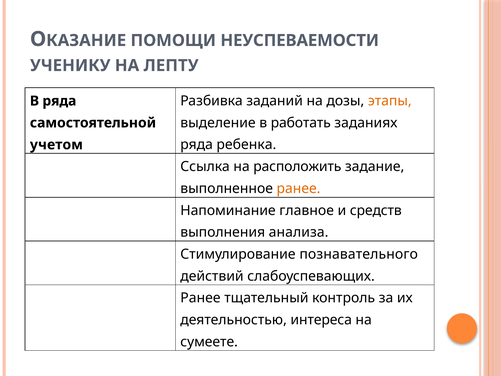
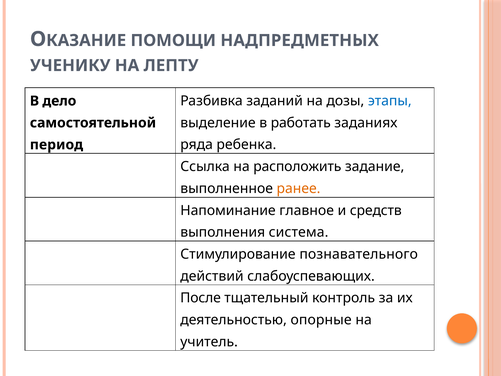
НЕУСПЕВАЕМОСТИ: НЕУСПЕВАЕМОСТИ -> НАДПРЕДМЕТНЫХ (300, 40)
этапы colour: orange -> blue (390, 101)
В ряда: ряда -> дело (59, 101)
учетом: учетом -> период (56, 145)
анализа: анализа -> система (299, 232)
Ранее: Ранее -> После (201, 298)
интереса: интереса -> опорные (321, 320)
сумеете: сумеете -> учитель (209, 342)
